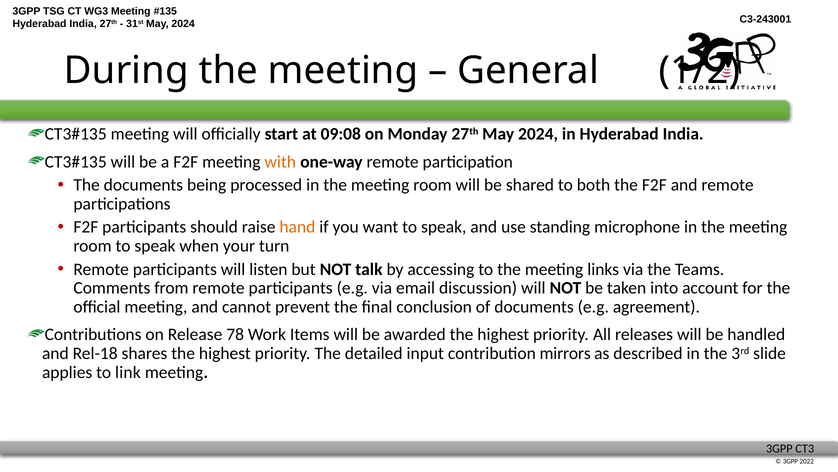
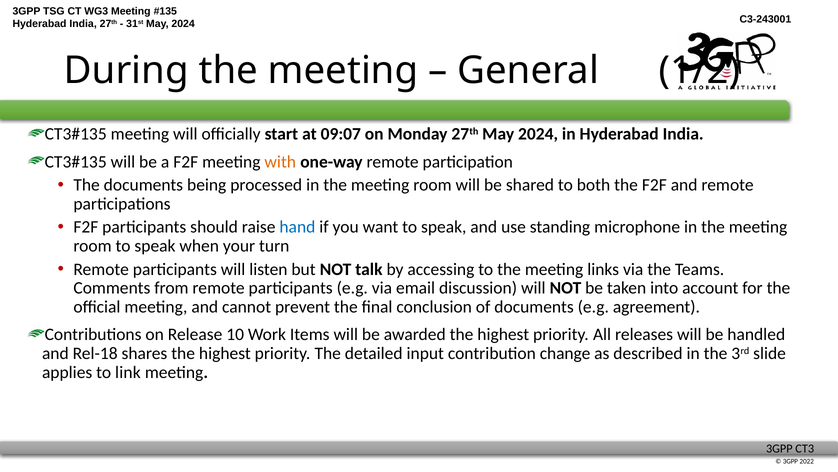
09:08: 09:08 -> 09:07 (341, 134)
hand colour: orange -> blue (297, 227)
78: 78 -> 10 (235, 334)
mirrors: mirrors -> change (565, 353)
